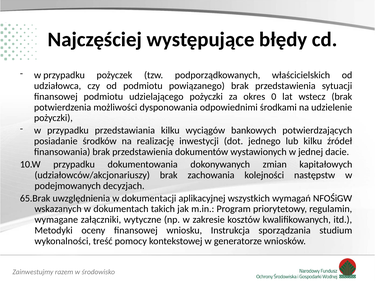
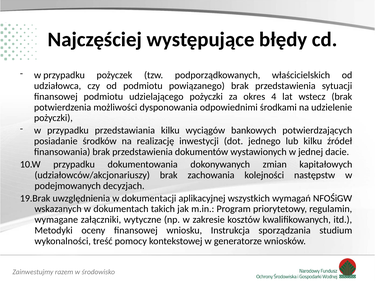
0: 0 -> 4 (274, 97)
65.Brak: 65.Brak -> 19.Brak (35, 198)
